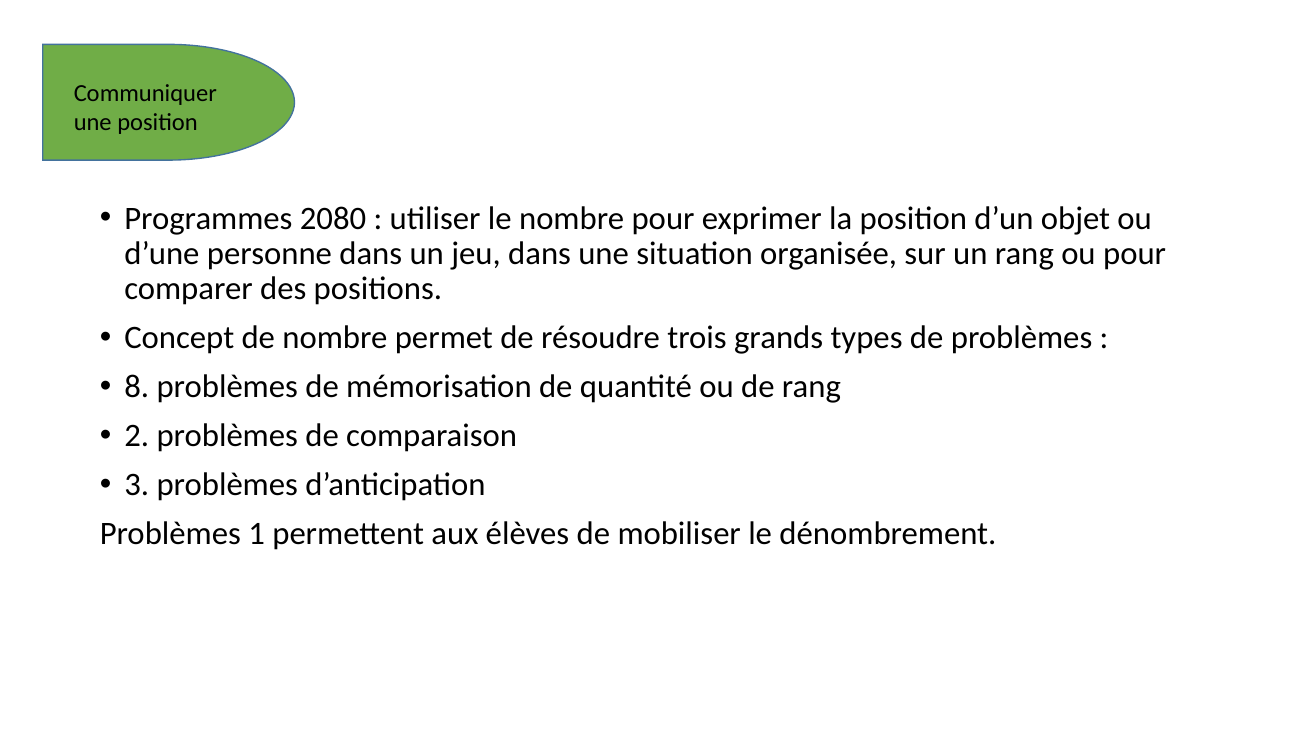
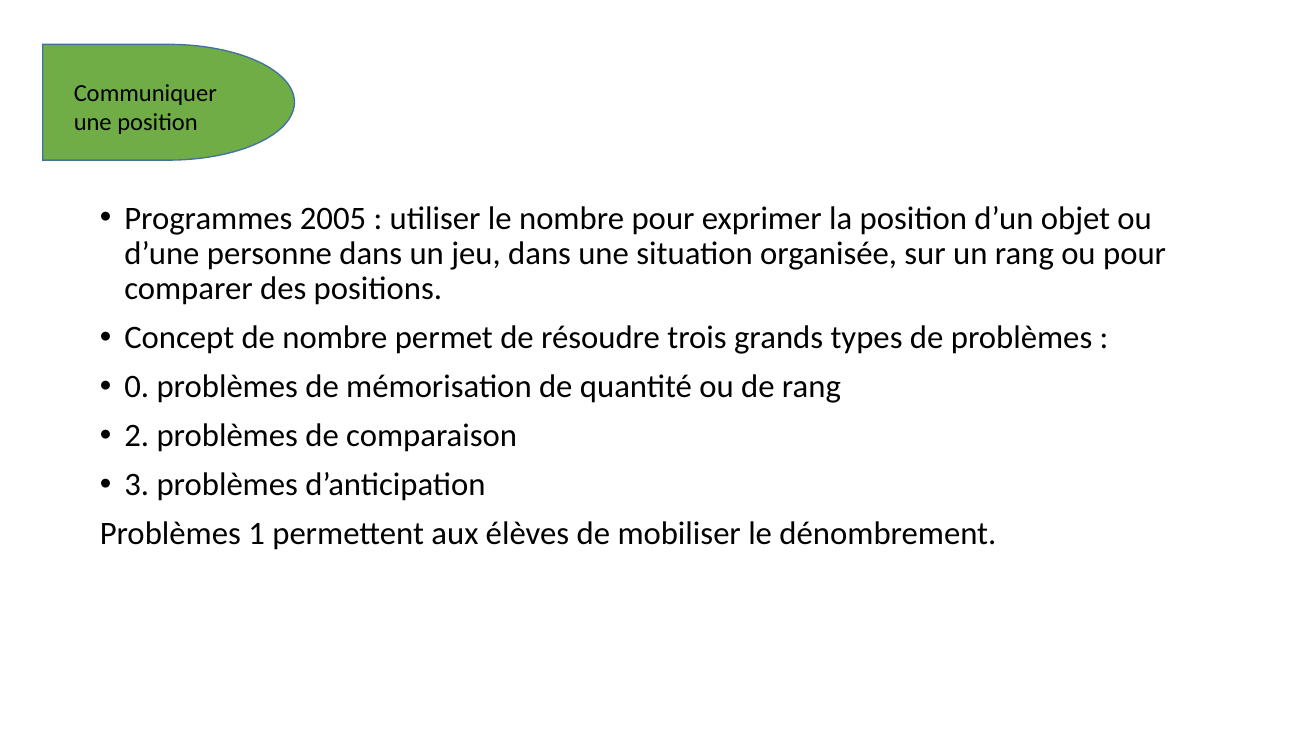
2080: 2080 -> 2005 (333, 218)
8: 8 -> 0 (137, 387)
